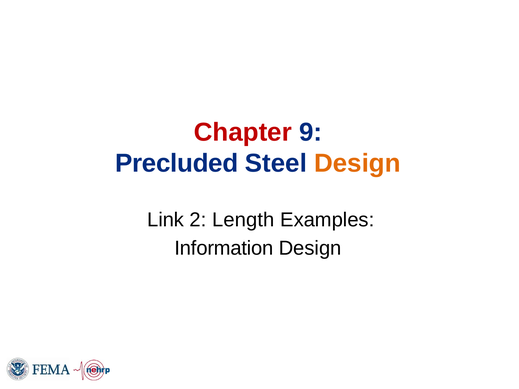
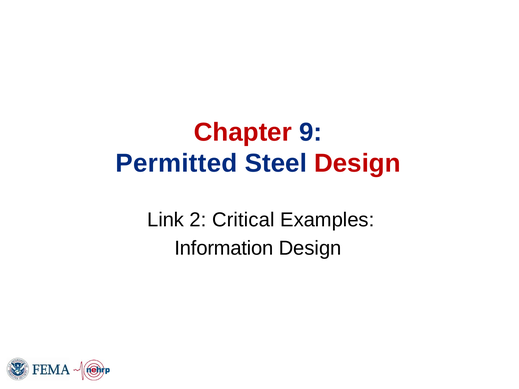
Precluded: Precluded -> Permitted (176, 163)
Design colour: orange -> red (357, 163)
Length: Length -> Critical (243, 220)
